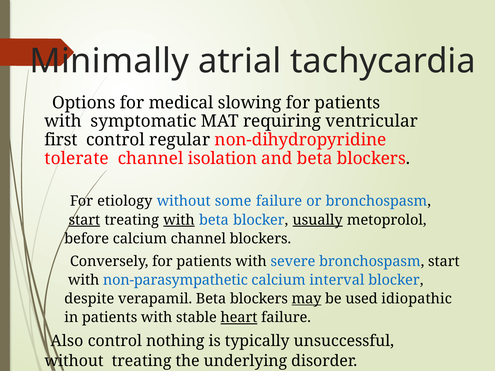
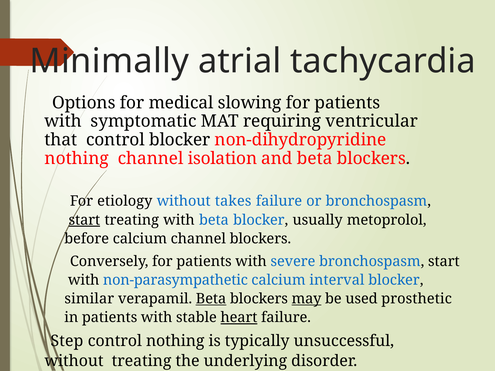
first: first -> that (61, 140)
control regular: regular -> blocker (180, 140)
tolerate: tolerate -> nothing (77, 159)
some: some -> takes (233, 201)
with underline: present -> none (179, 220)
usually underline: present -> none (318, 220)
despite: despite -> similar (89, 299)
Beta underline: none -> present (211, 299)
idiopathic: idiopathic -> prosthetic (417, 299)
Also: Also -> Step (67, 341)
